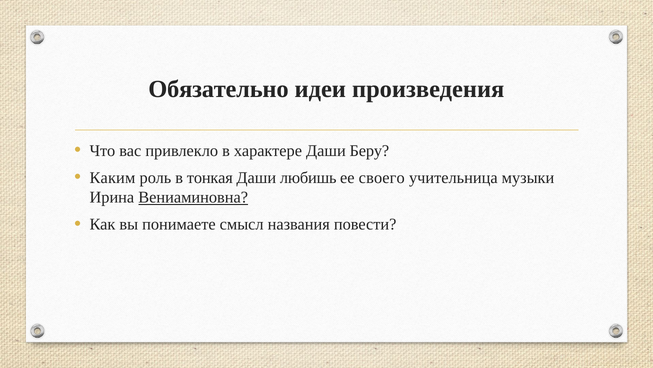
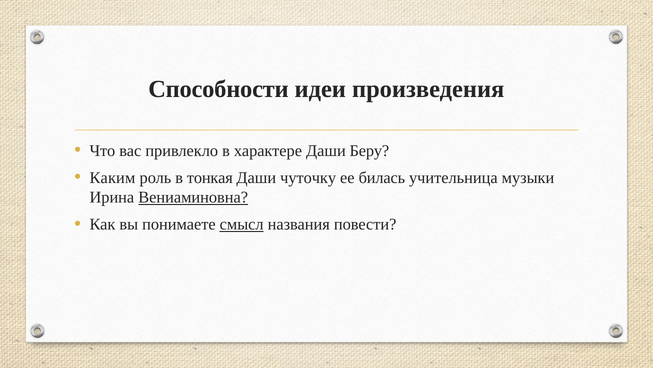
Обязательно: Обязательно -> Способности (218, 89)
любишь: любишь -> чуточку (308, 177)
своего: своего -> билась (382, 177)
смысл underline: none -> present (242, 224)
